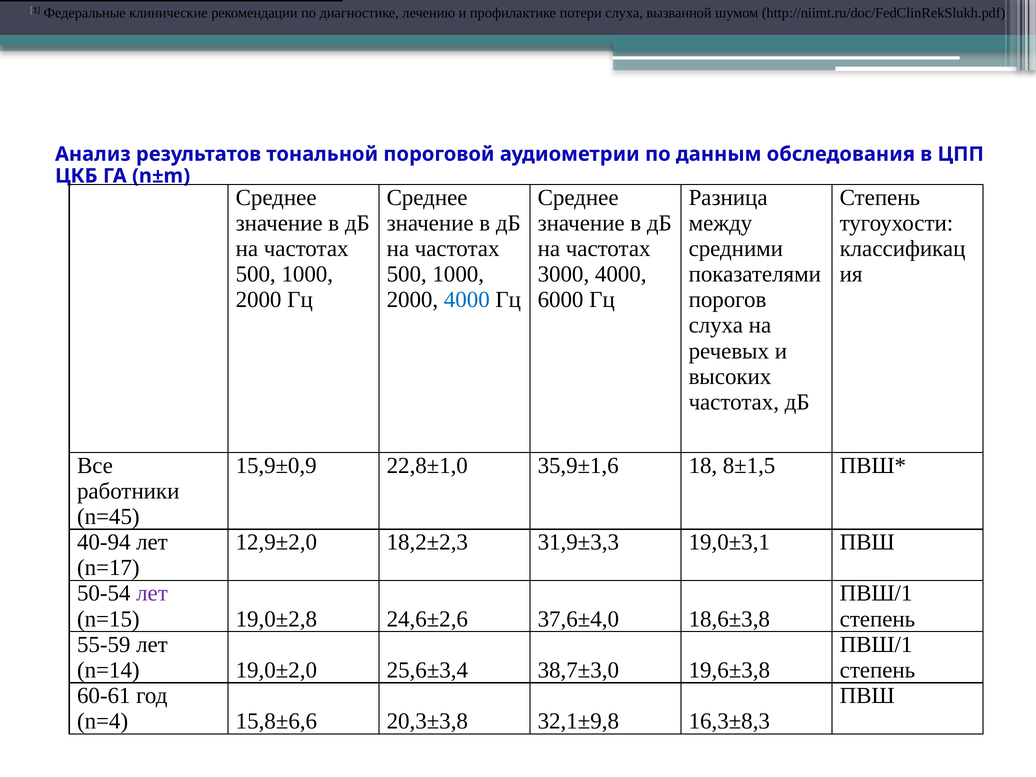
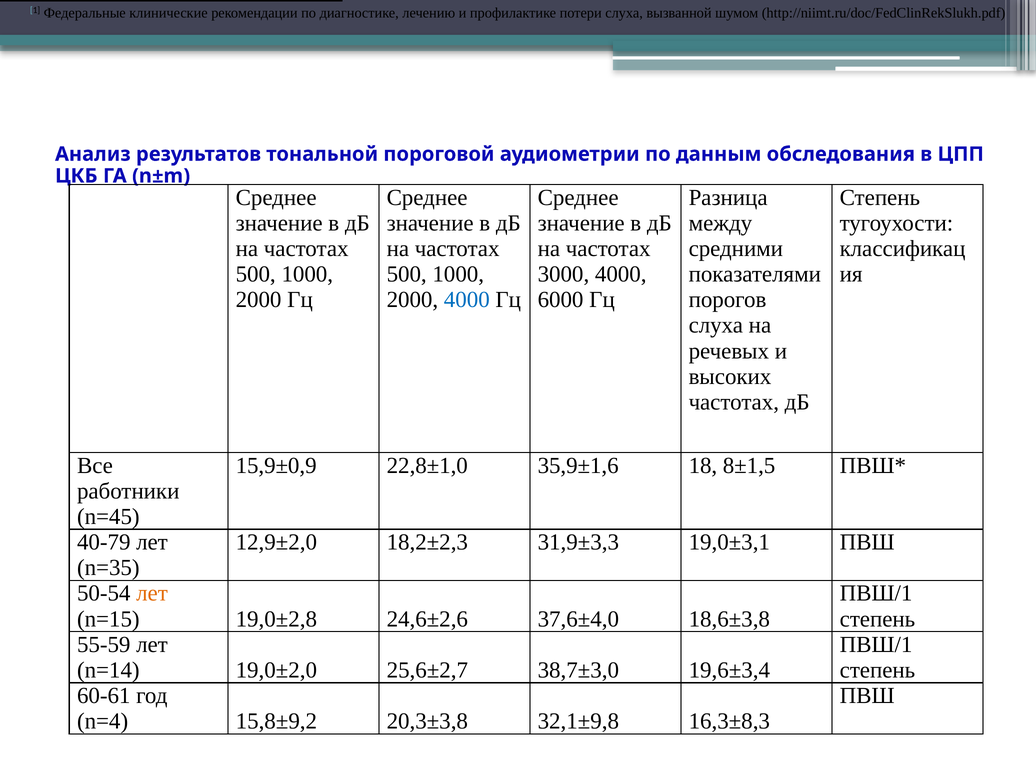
40-94: 40-94 -> 40-79 (104, 542)
n=17: n=17 -> n=35 (108, 568)
лет colour: purple -> orange (152, 593)
25,6±3,4: 25,6±3,4 -> 25,6±2,7 (427, 670)
19,6±3,8: 19,6±3,8 -> 19,6±3,4 (729, 670)
15,8±6,6: 15,8±6,6 -> 15,8±9,2 (276, 721)
